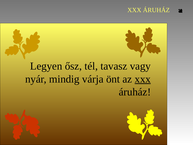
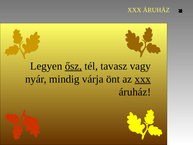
ősz underline: none -> present (73, 66)
